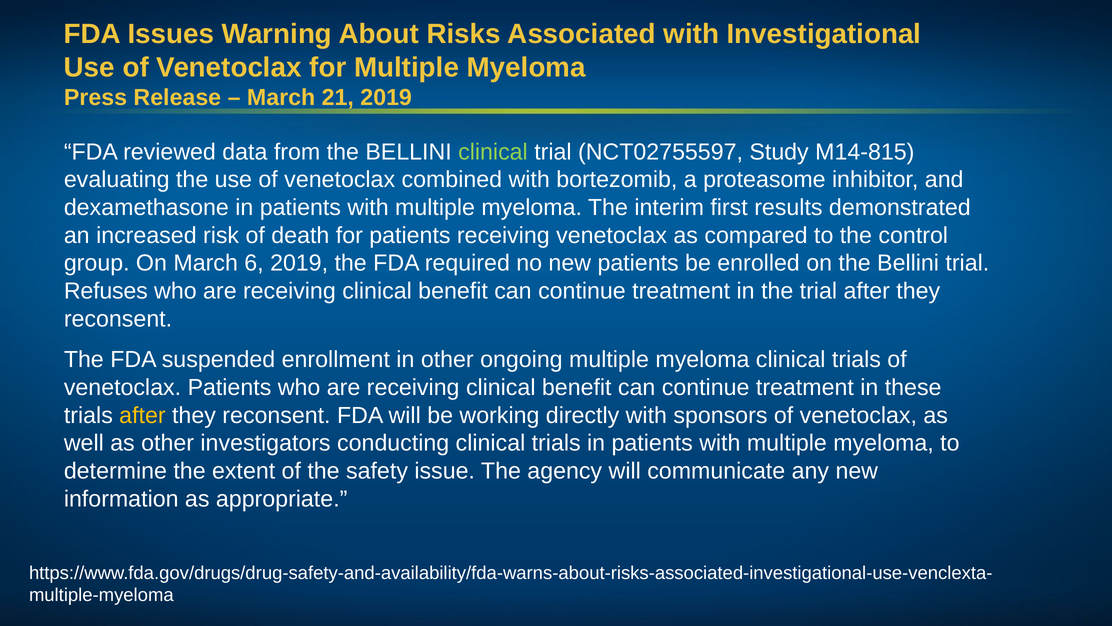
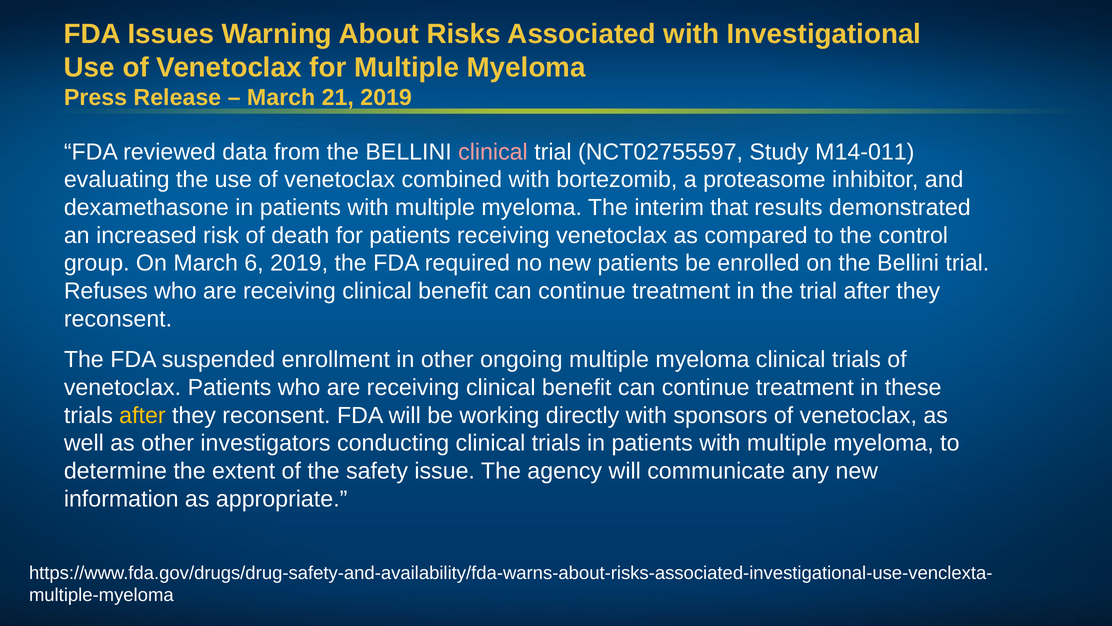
clinical colour: light green -> pink (493, 152)
M14-815: M14-815 -> M14-011 (865, 152)
first: first -> that (729, 207)
